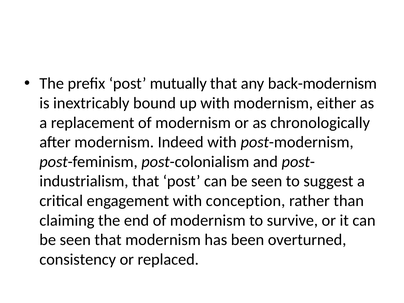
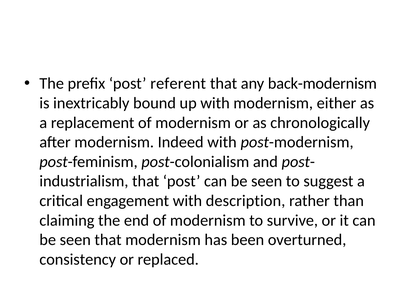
mutually: mutually -> referent (178, 84)
conception: conception -> description (246, 201)
